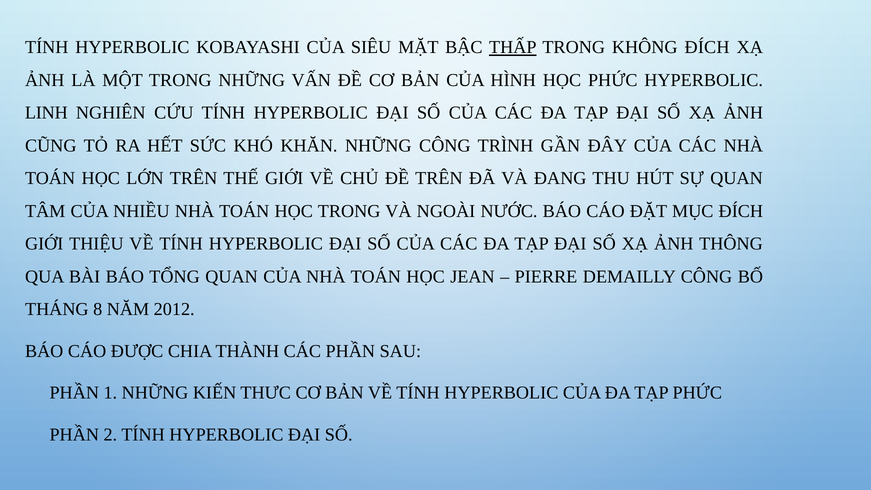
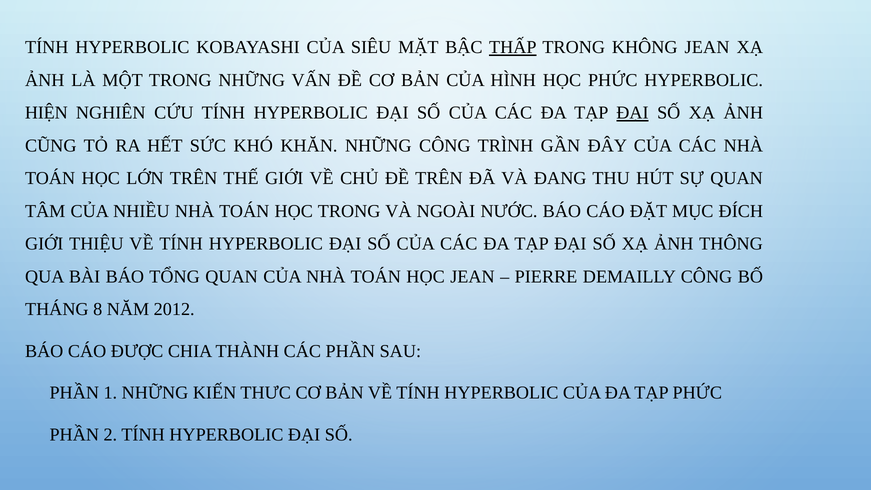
KHÔNG ĐÍCH: ĐÍCH -> JEAN (707, 47)
LINH: LINH -> HIỆN (46, 113)
ĐẠI underline: none -> present (633, 113)
